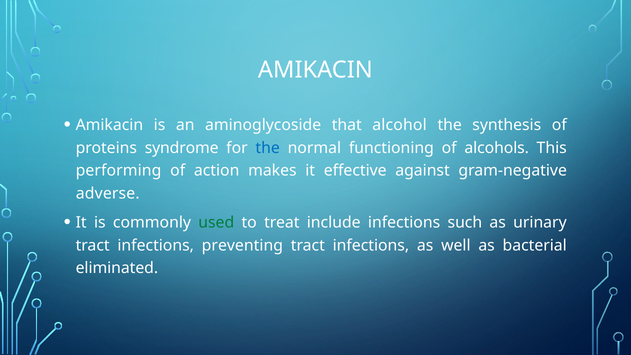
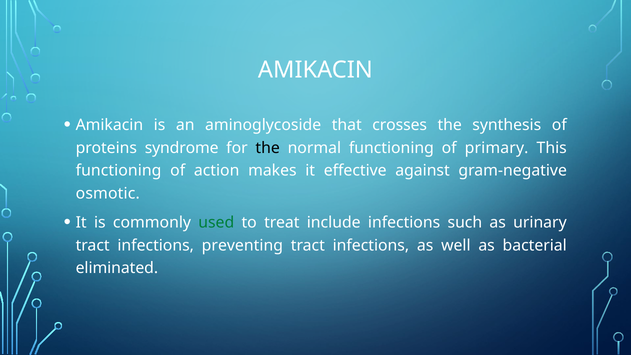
alcohol: alcohol -> crosses (400, 125)
the colour: blue -> black (268, 148)
alcohols: alcohols -> primary (497, 148)
performing: performing -> functioning (119, 171)
adverse: adverse -> osmotic (108, 193)
